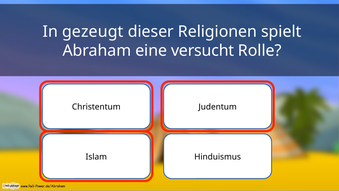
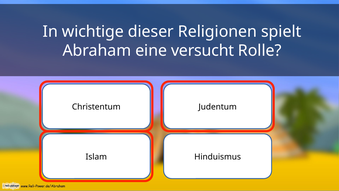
gezeugt: gezeugt -> wichtige (93, 32)
